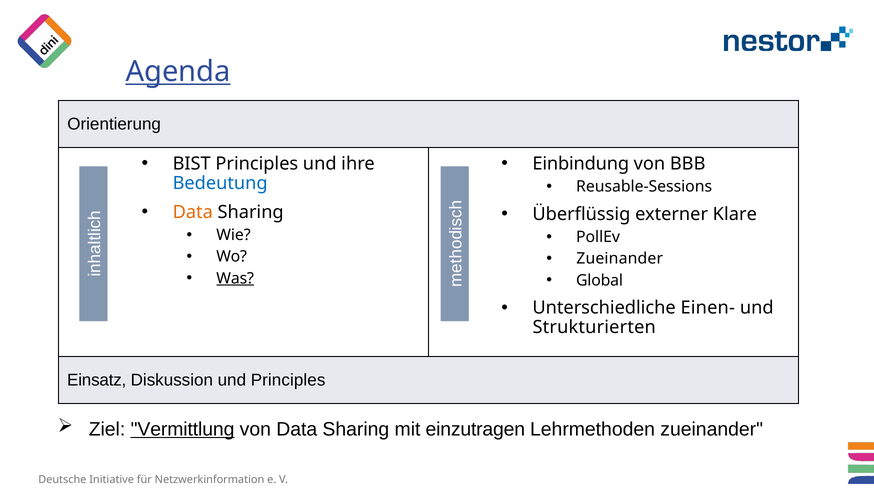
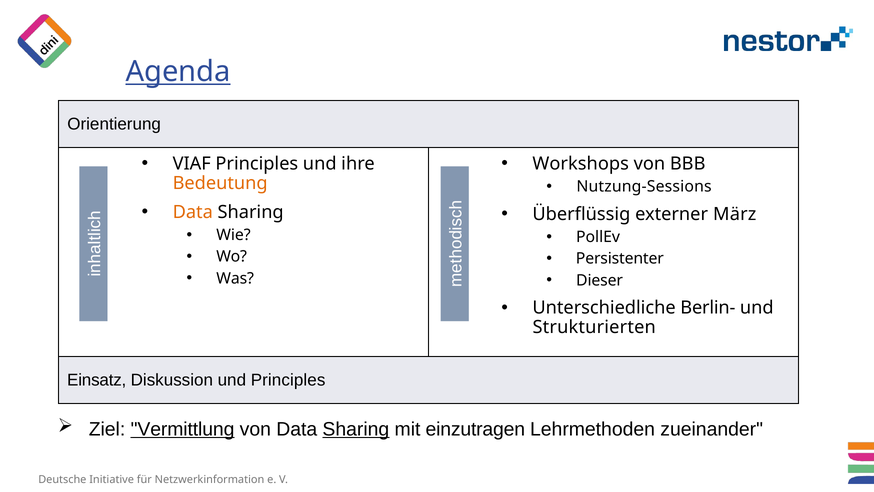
BIST: BIST -> VIAF (192, 164)
Einbindung: Einbindung -> Workshops (581, 164)
Bedeutung colour: blue -> orange (220, 183)
Reusable-Sessions: Reusable-Sessions -> Nutzung-Sessions (644, 186)
Klare: Klare -> März (735, 214)
Zueinander: Zueinander -> Persistenter (620, 259)
Was underline: present -> none (235, 278)
Global: Global -> Dieser (600, 280)
Einen-: Einen- -> Berlin- (708, 308)
Sharing underline: none -> present (356, 429)
